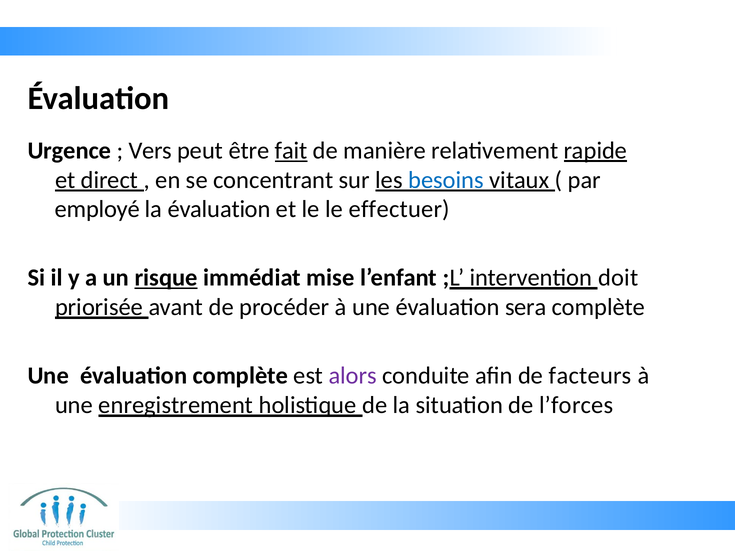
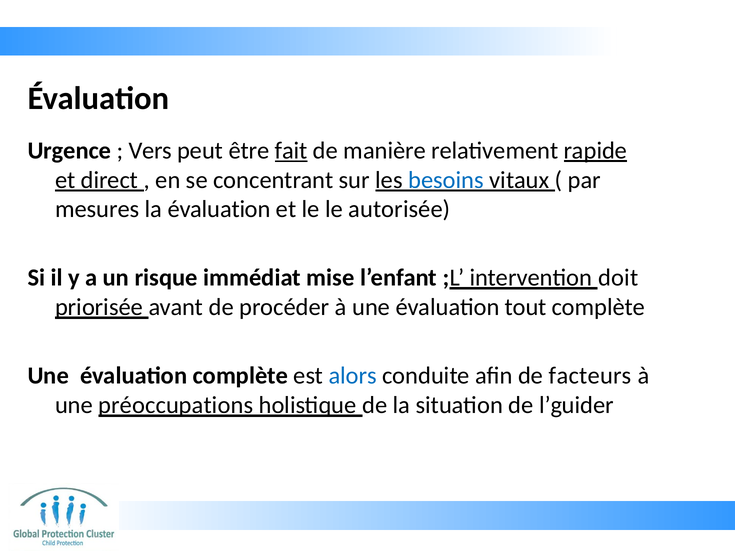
employé: employé -> mesures (97, 209)
effectuer: effectuer -> autorisée (399, 209)
risque underline: present -> none (166, 278)
sera: sera -> tout (526, 307)
alors colour: purple -> blue (353, 376)
enregistrement: enregistrement -> préoccupations (176, 405)
l’forces: l’forces -> l’guider (576, 405)
